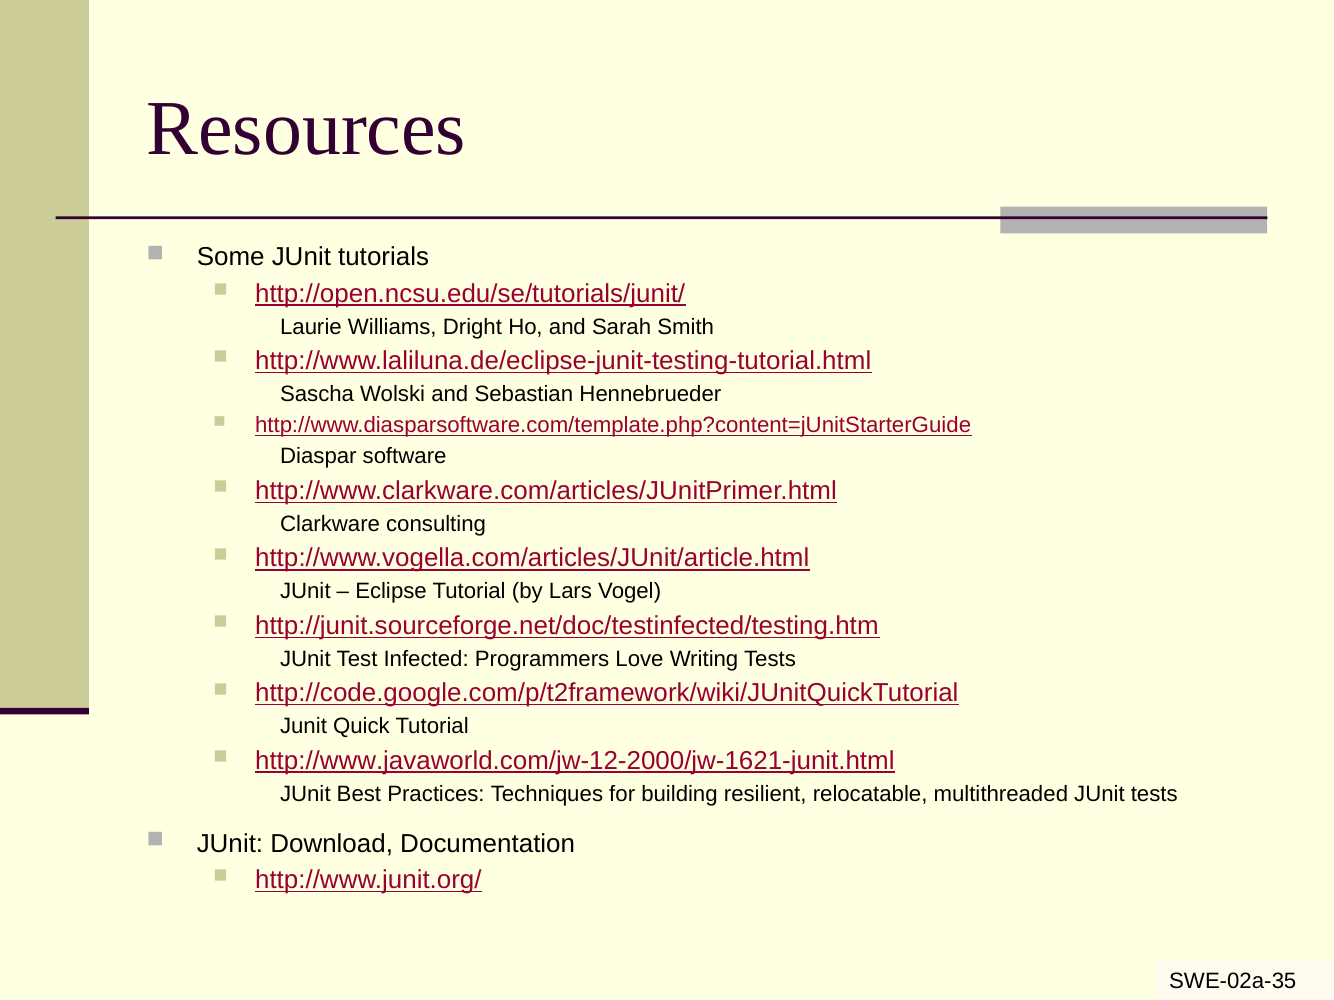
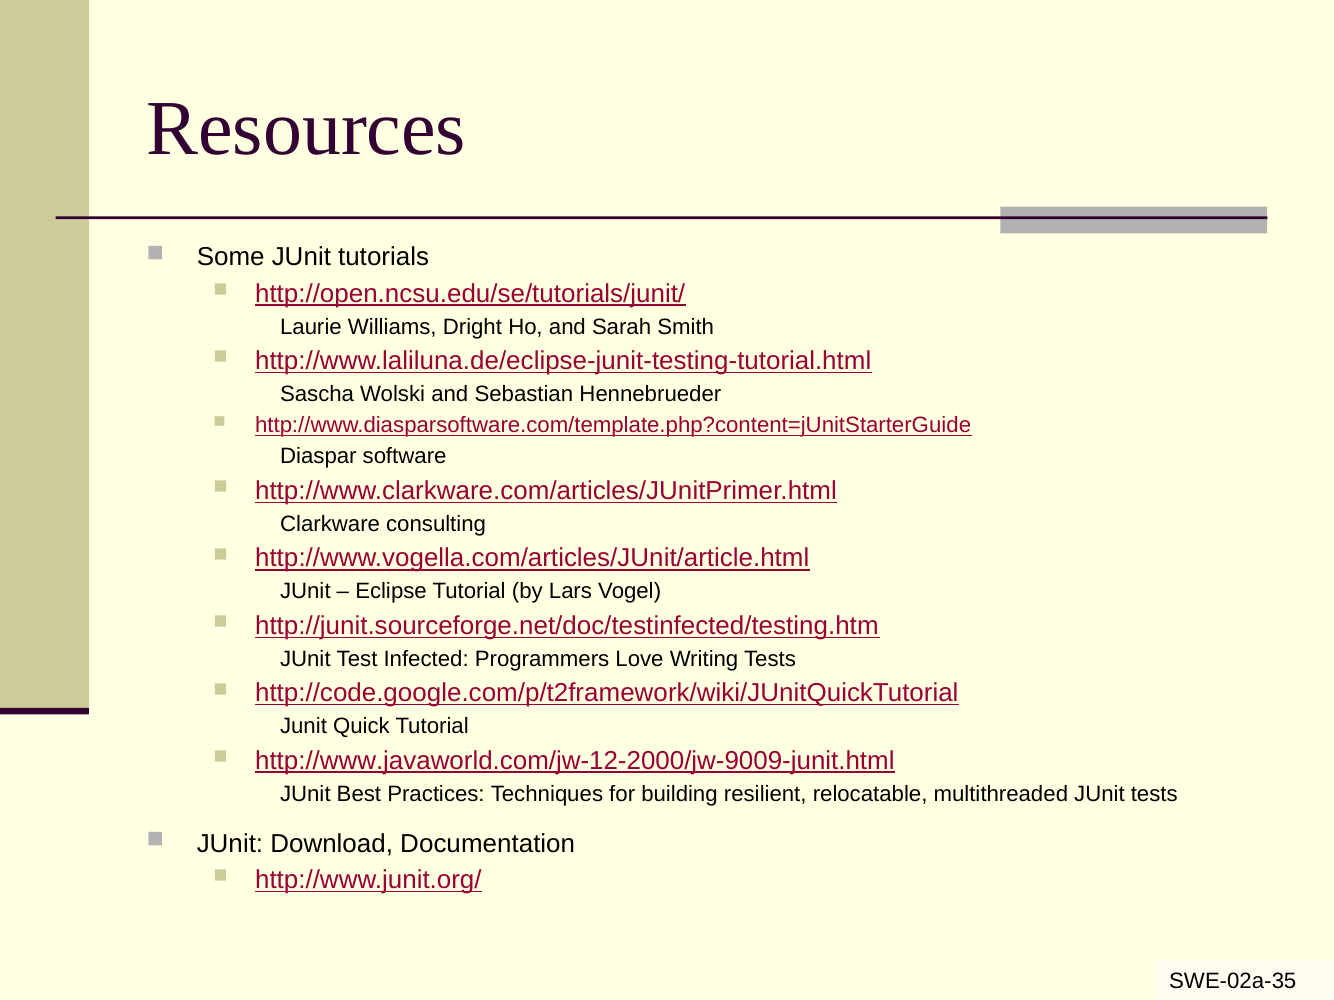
http://www.javaworld.com/jw-12-2000/jw-1621-junit.html: http://www.javaworld.com/jw-12-2000/jw-1621-junit.html -> http://www.javaworld.com/jw-12-2000/jw-9009-junit.html (575, 761)
